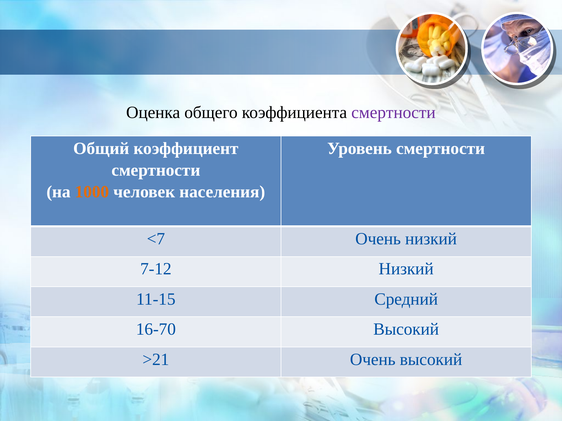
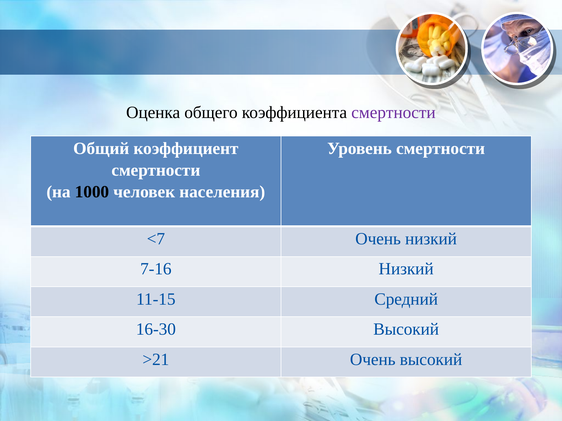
1000 colour: orange -> black (92, 192)
7-12: 7-12 -> 7-16 (156, 269)
16-70: 16-70 -> 16-30 (156, 330)
